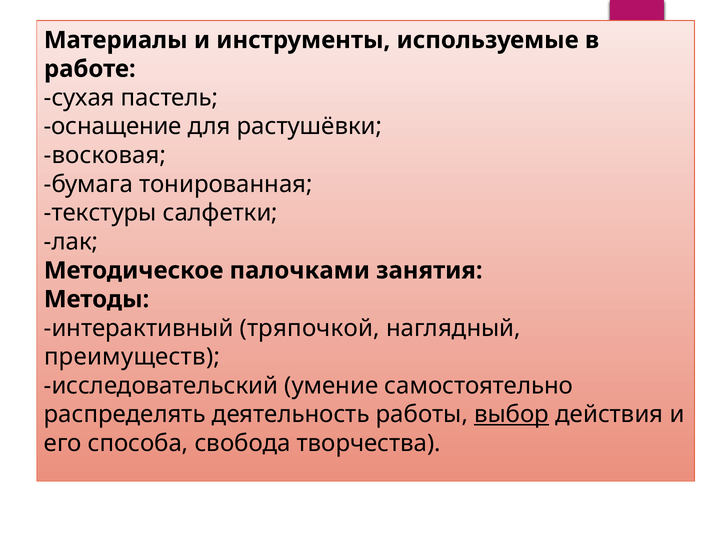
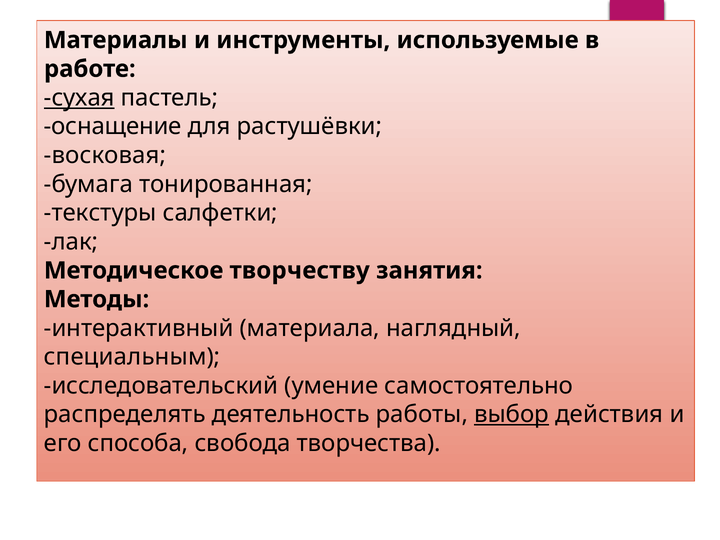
сухая underline: none -> present (79, 98)
палочками: палочками -> творчеству (300, 271)
тряпочкой: тряпочкой -> материала (310, 328)
преимуществ: преимуществ -> специальным (132, 357)
